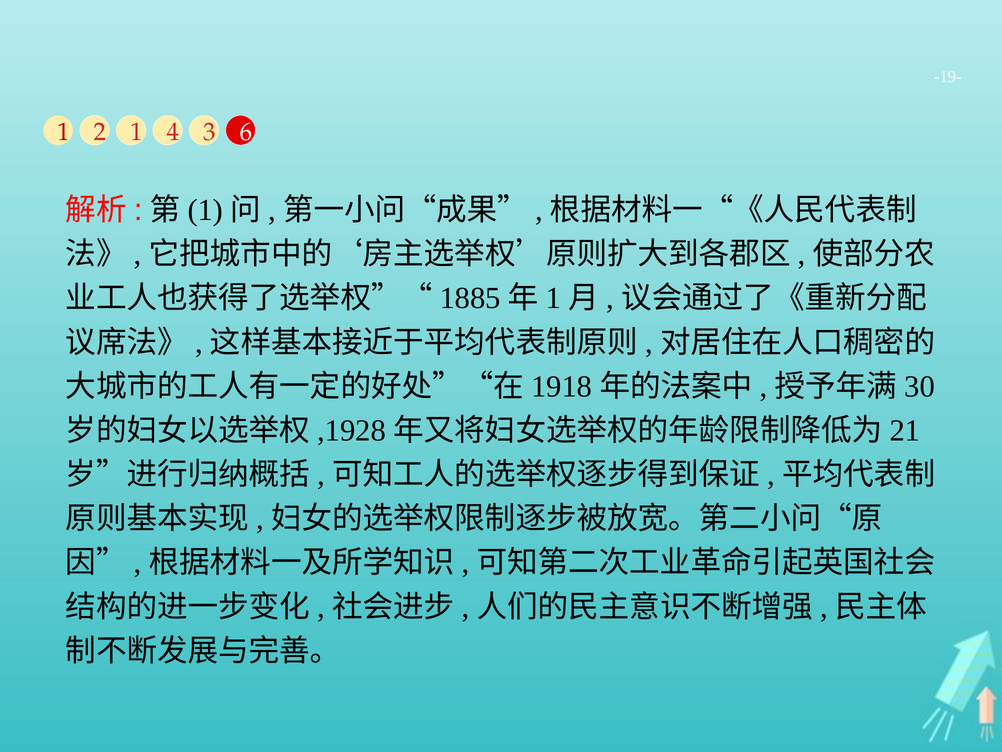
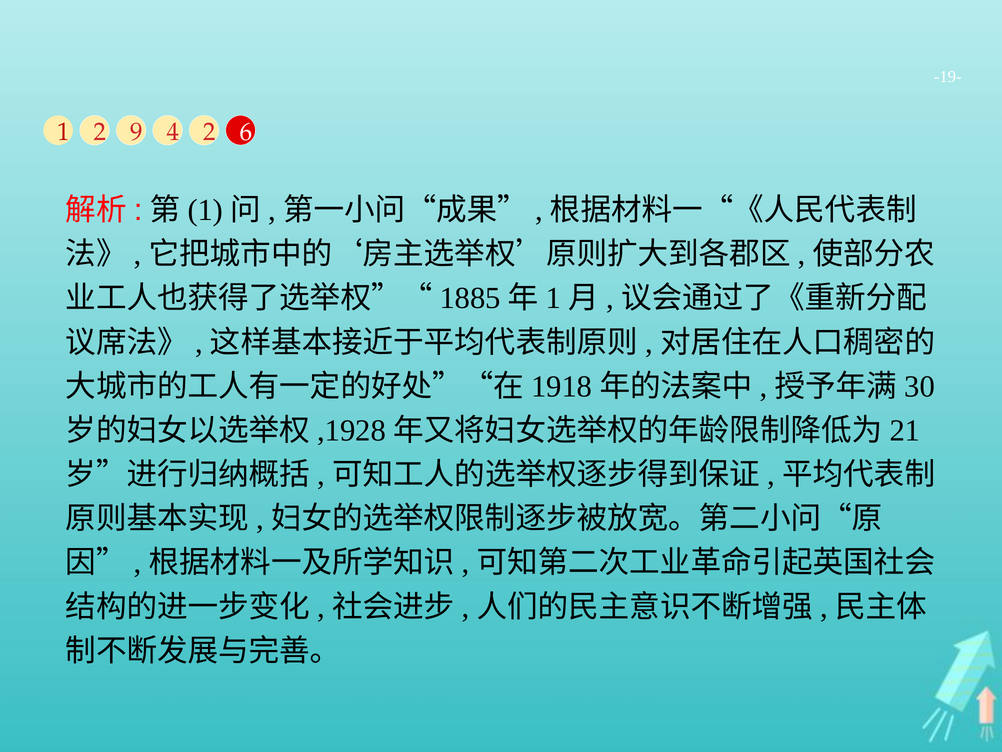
2 1: 1 -> 9 (137, 132)
4 3: 3 -> 2 (210, 132)
